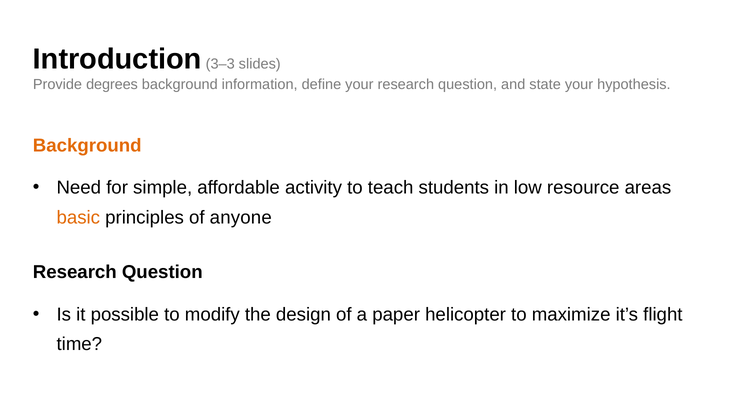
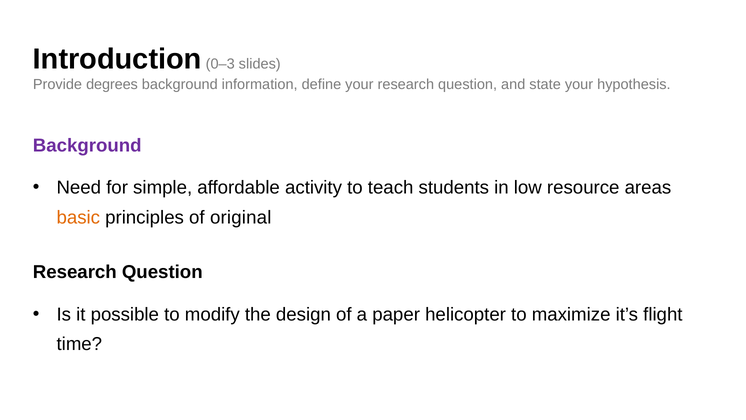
3–3: 3–3 -> 0–3 (220, 64)
Background colour: orange -> purple (87, 145)
anyone: anyone -> original (241, 217)
